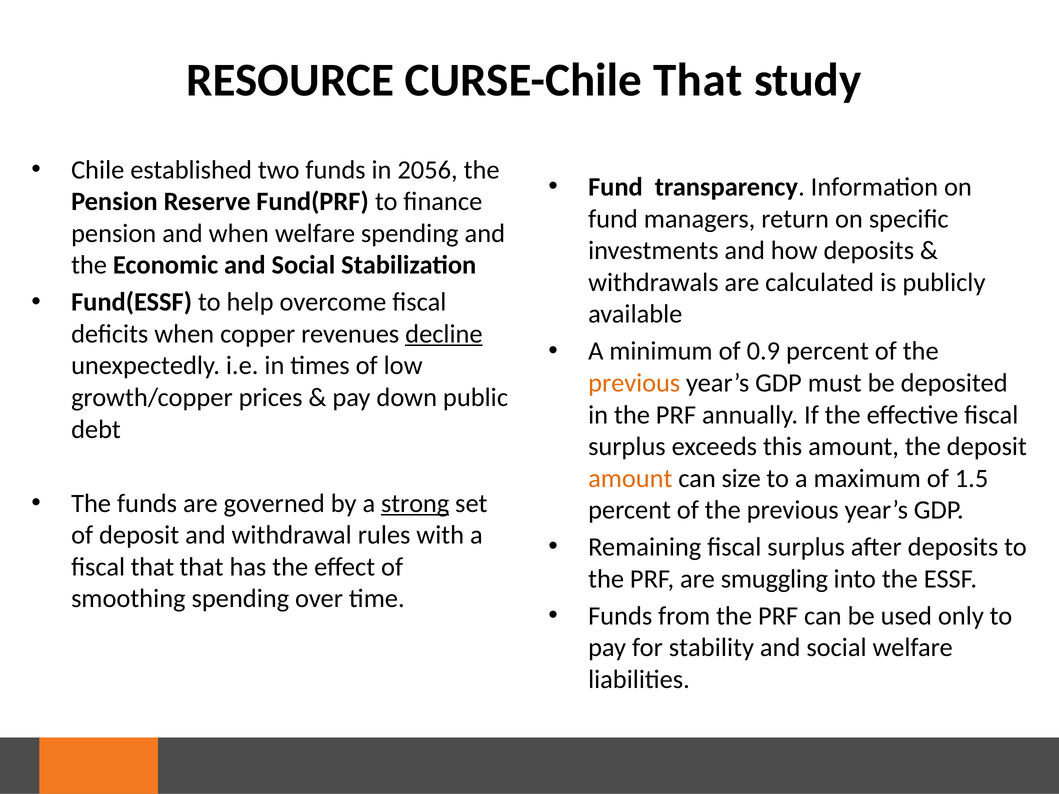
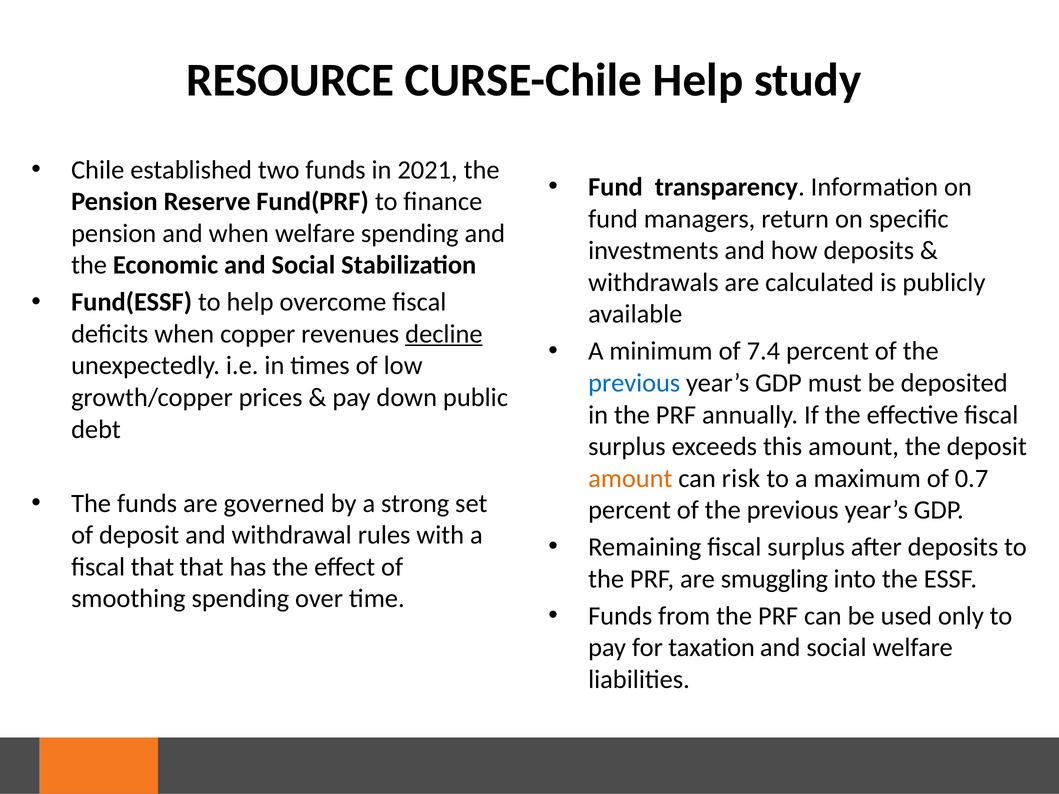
CURSE-Chile That: That -> Help (698, 80)
2056: 2056 -> 2021 (428, 170)
0.9: 0.9 -> 7.4 (763, 351)
previous colour: orange -> blue (634, 383)
size: size -> risk (741, 478)
1.5: 1.5 -> 0.7 (972, 478)
strong underline: present -> none (415, 504)
stability: stability -> taxation (712, 648)
